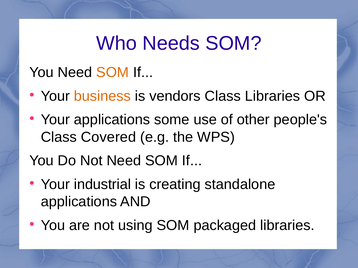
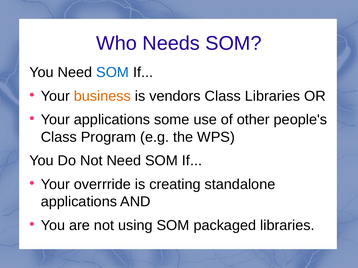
SOM colour: orange -> blue (113, 72)
Covered: Covered -> Program (109, 137)
industrial: industrial -> overrride (102, 185)
